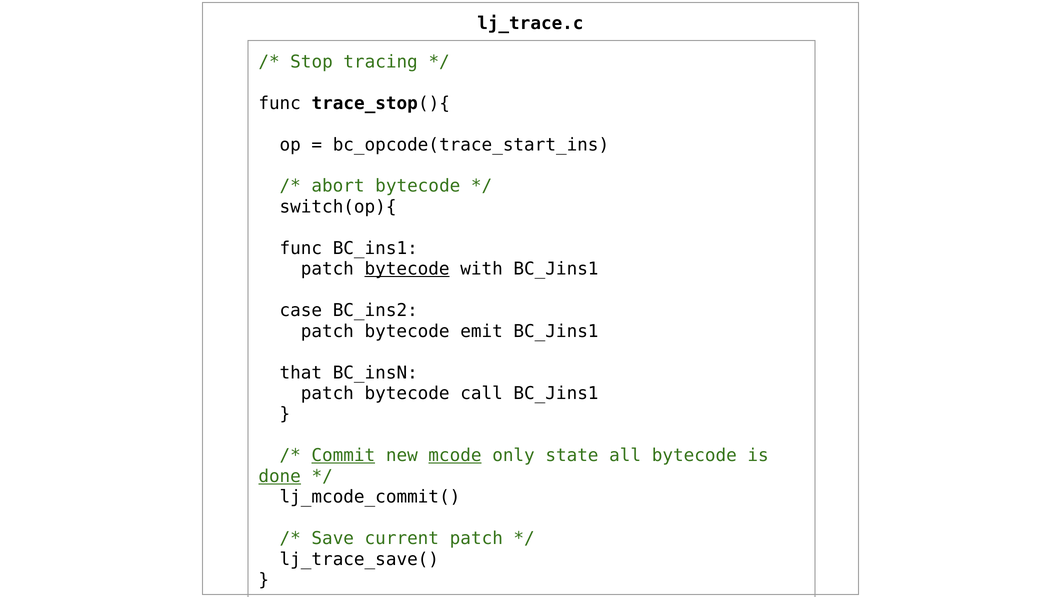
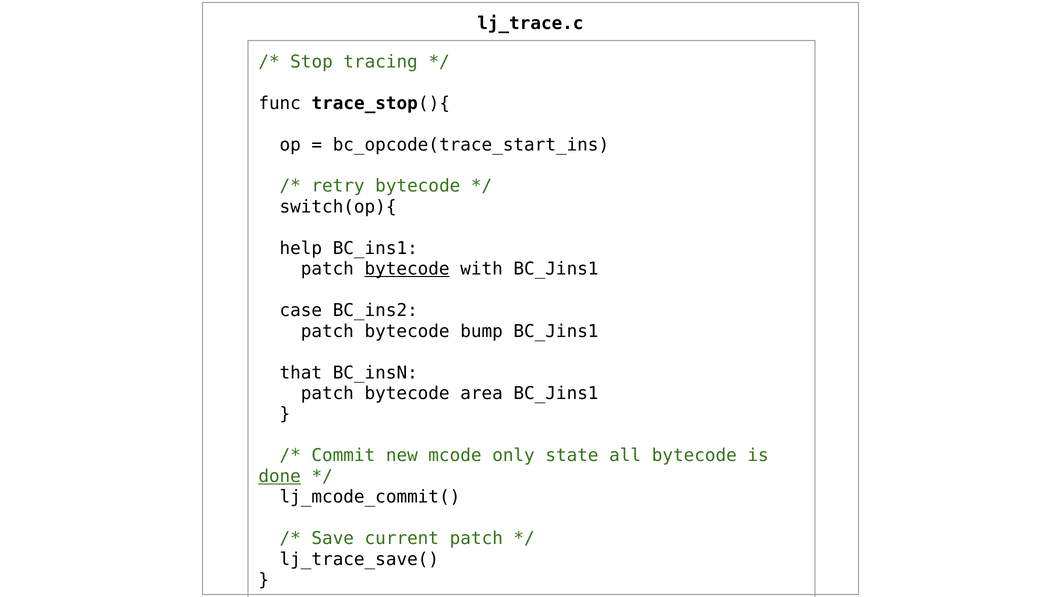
abort: abort -> retry (338, 186)
func: func -> help (301, 248)
emit: emit -> bump (482, 331)
call: call -> area (482, 393)
Commit underline: present -> none (343, 455)
mcode underline: present -> none (455, 455)
